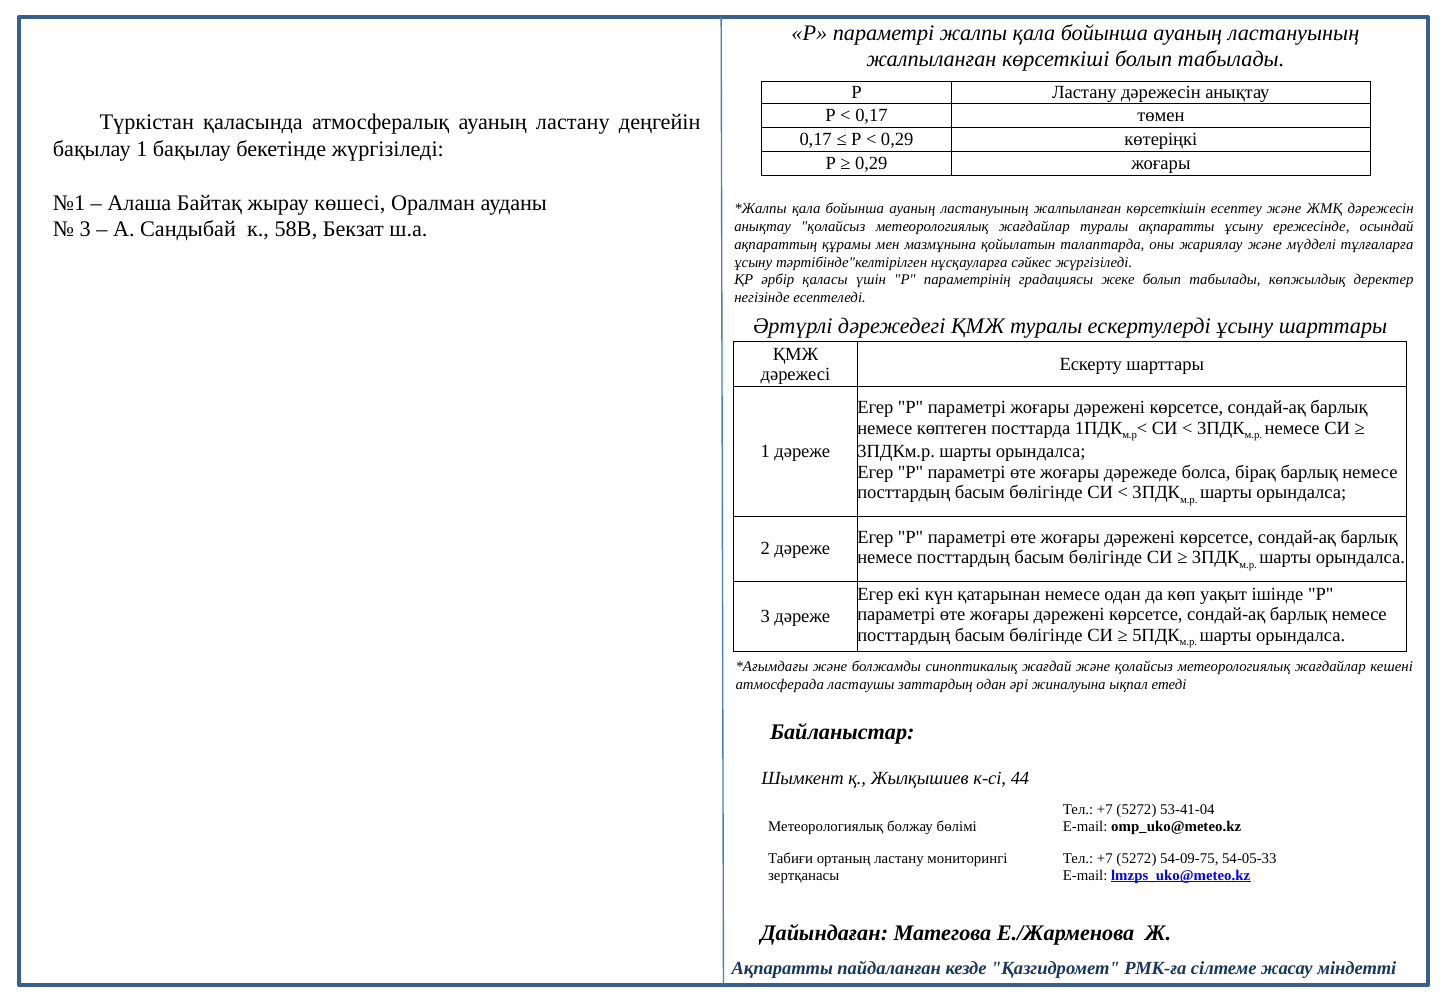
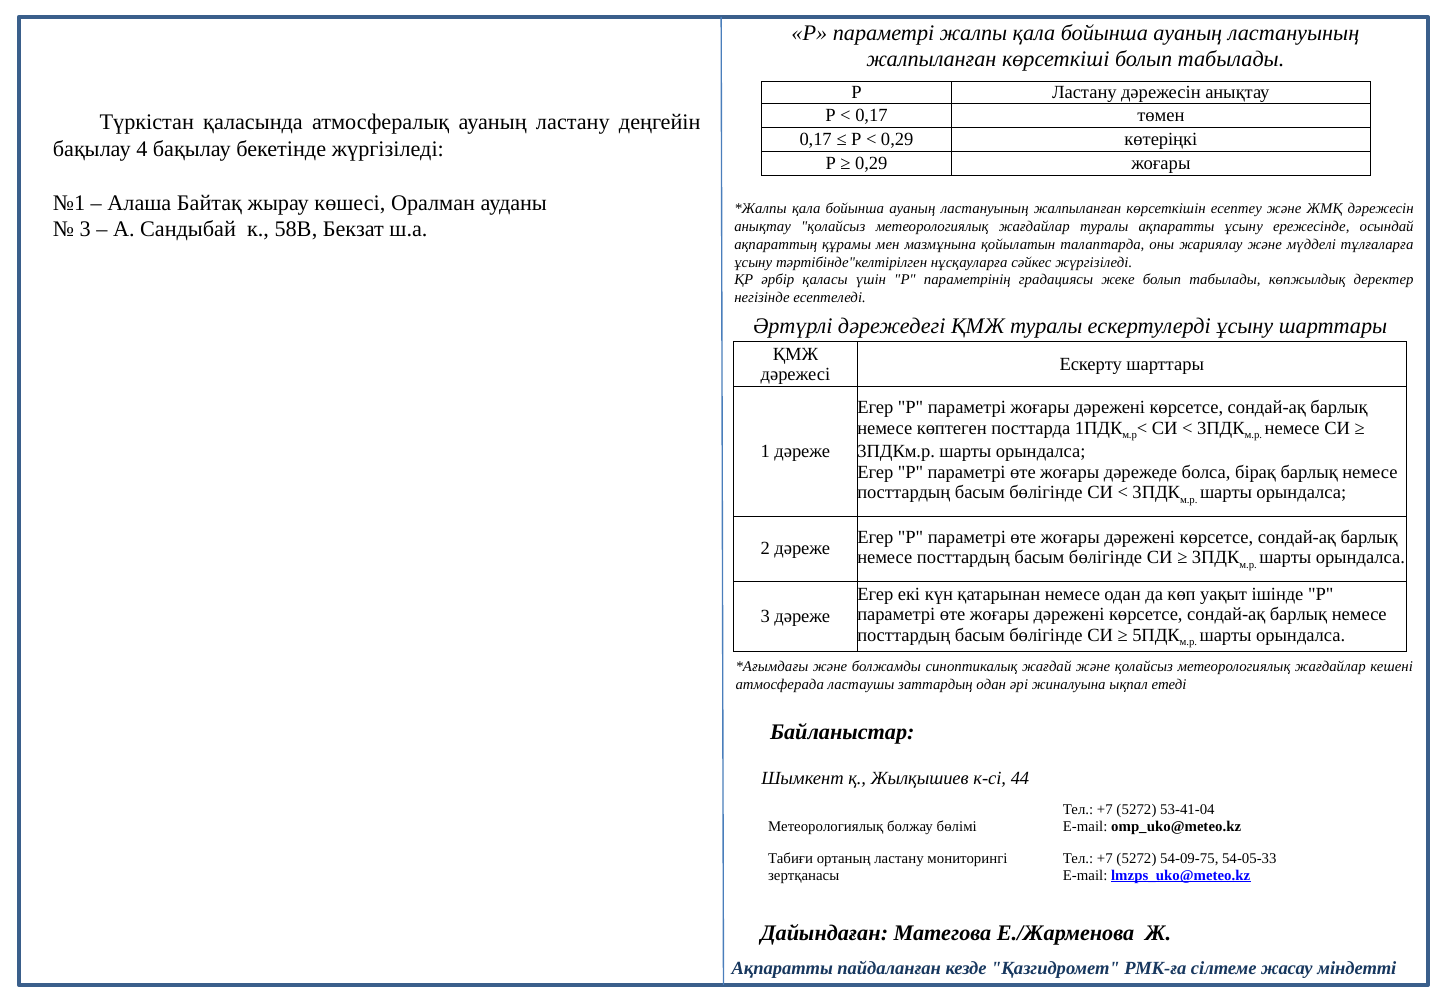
бақылау 1: 1 -> 4 (142, 149)
